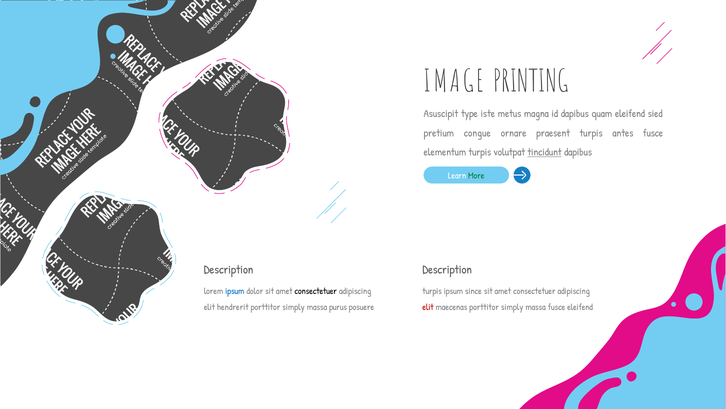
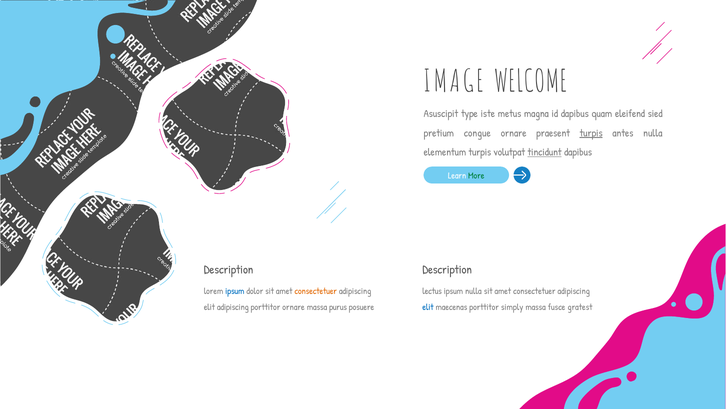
PRINTING: PRINTING -> WELCOME (531, 82)
turpis underline: none -> present (591, 133)
antes fusce: fusce -> nulla (653, 133)
consectetuer colour: black -> orange (316, 291)
turpis: turpis -> lectus (432, 291)
ipsum since: since -> nulla (473, 291)
elit hendrerit: hendrerit -> adipiscing (233, 307)
simply: simply -> ornare (294, 307)
elit colour: red -> blue (428, 307)
fusce eleifend: eleifend -> gratest (580, 307)
